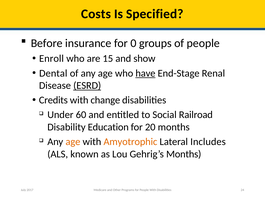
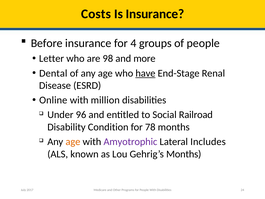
Is Specified: Specified -> Insurance (155, 14)
0: 0 -> 4 (133, 43)
Enroll: Enroll -> Letter (52, 59)
15: 15 -> 98 (108, 59)
show: show -> more (144, 59)
ESRD underline: present -> none (87, 85)
Credits: Credits -> Online (53, 100)
change: change -> million (105, 100)
60: 60 -> 96 (81, 115)
Education: Education -> Condition (108, 127)
20: 20 -> 78 (150, 127)
Amyotrophic colour: orange -> purple (130, 142)
